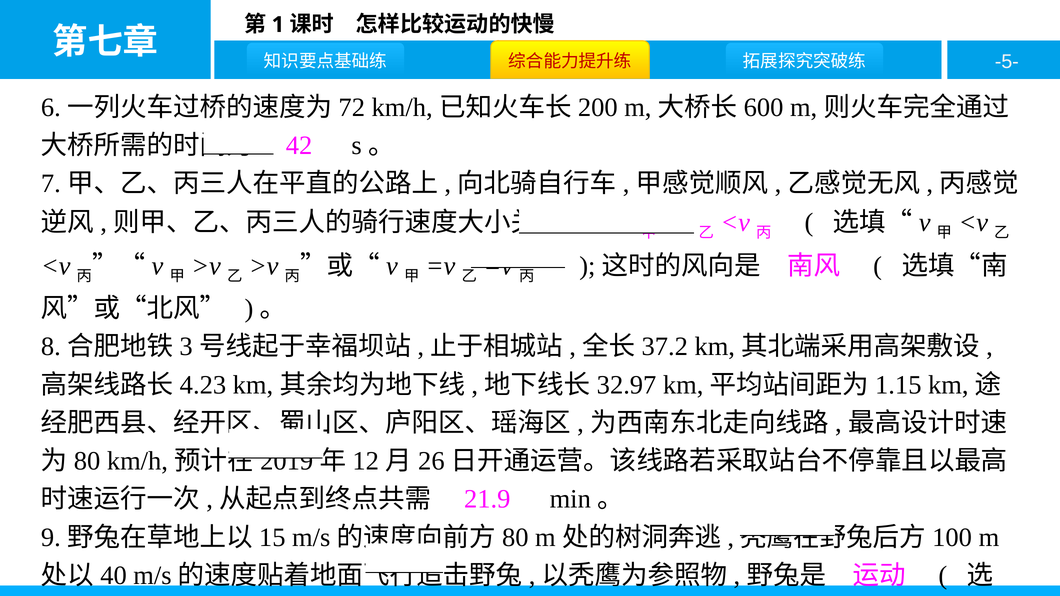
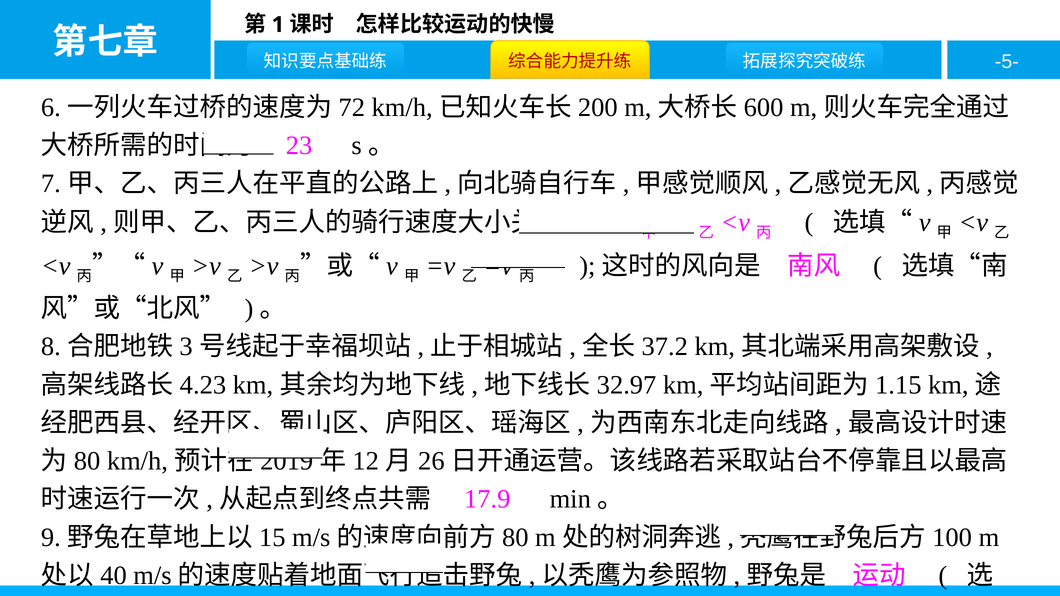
42: 42 -> 23 (299, 146)
21.9: 21.9 -> 17.9 (487, 499)
